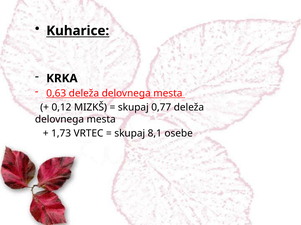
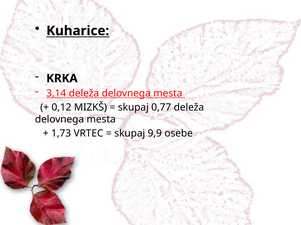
0,63: 0,63 -> 3,14 (56, 94)
8,1: 8,1 -> 9,9 (155, 134)
